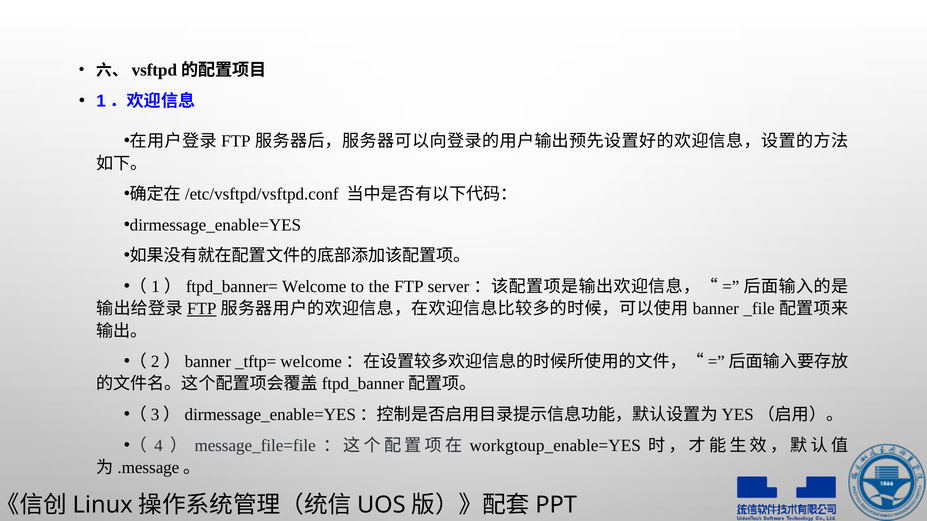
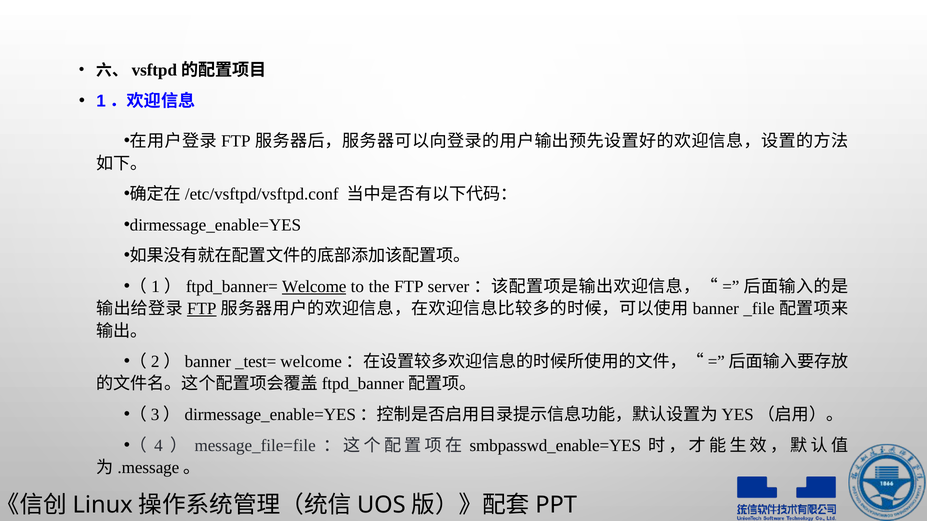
Welcome underline: none -> present (314, 287)
_tftp=: _tftp= -> _test= (256, 362)
workgtoup_enable=YES: workgtoup_enable=YES -> smbpasswd_enable=YES (555, 446)
